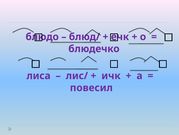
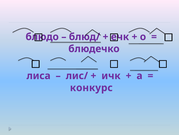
повесил: повесил -> конкурс (91, 87)
